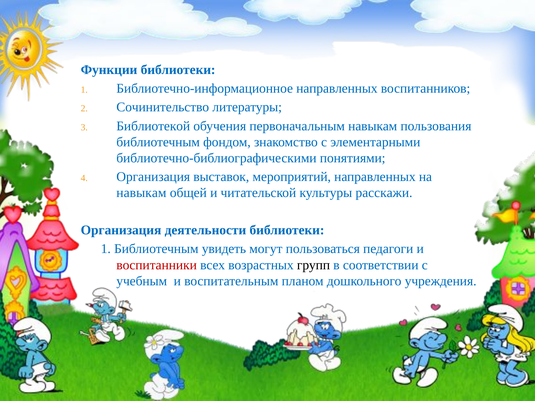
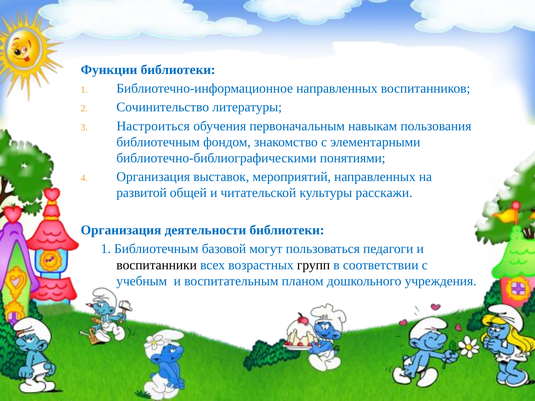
Библиотекой: Библиотекой -> Настроиться (153, 126)
навыкам: навыкам -> развитой (142, 193)
увидеть: увидеть -> базовой (224, 249)
воспитанники colour: red -> black (157, 265)
